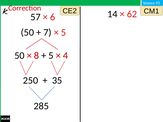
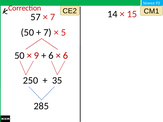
62: 62 -> 15 (132, 14)
6: 6 -> 7 (53, 17)
8: 8 -> 9 (36, 56)
5: 5 -> 6 (51, 56)
4: 4 -> 6 (65, 56)
